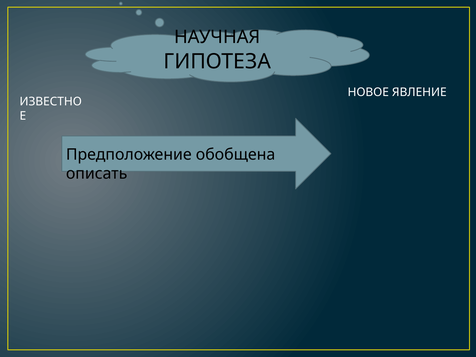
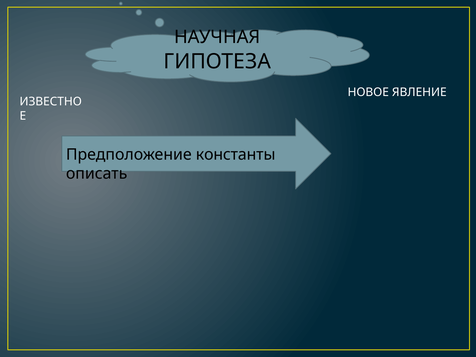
обобщена: обобщена -> константы (236, 155)
